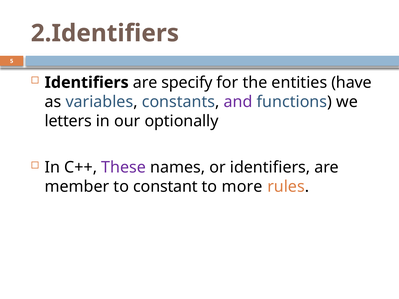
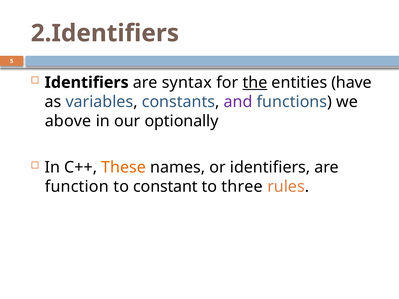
specify: specify -> syntax (187, 83)
the underline: none -> present (255, 83)
letters: letters -> above (68, 121)
These colour: purple -> orange (124, 168)
member: member -> function (77, 187)
more: more -> three (242, 187)
